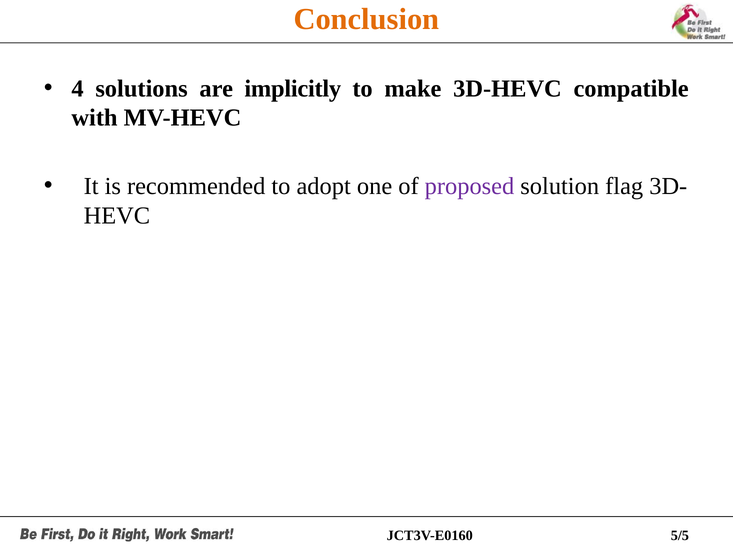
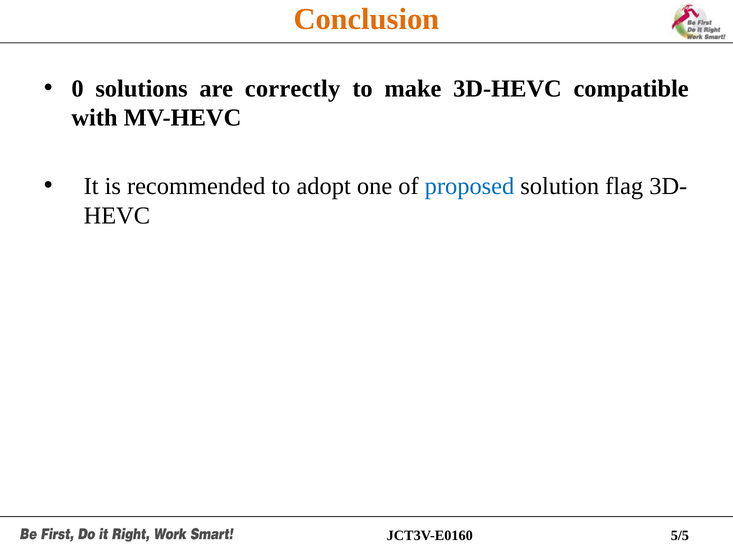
4: 4 -> 0 (78, 89)
implicitly: implicitly -> correctly (293, 89)
proposed colour: purple -> blue (469, 186)
